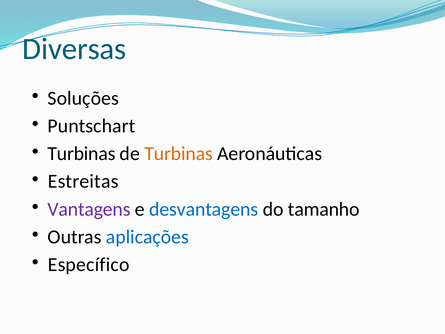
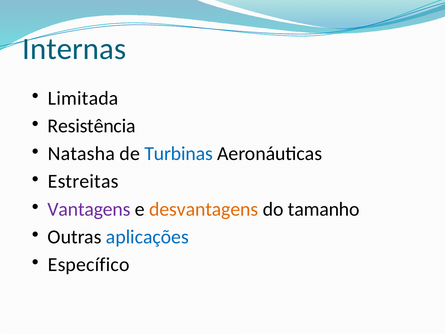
Diversas: Diversas -> Internas (74, 49)
Soluções: Soluções -> Limitada (83, 98)
Puntschart: Puntschart -> Resistência (92, 126)
Turbinas: Turbinas -> Natasha (81, 154)
Turbinas colour: orange -> blue (179, 154)
desvantagens colour: blue -> orange (204, 209)
